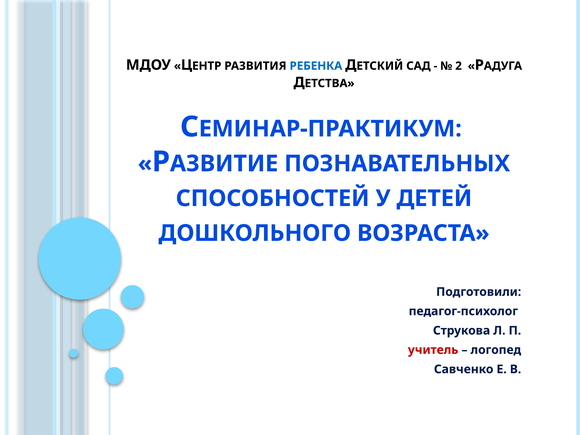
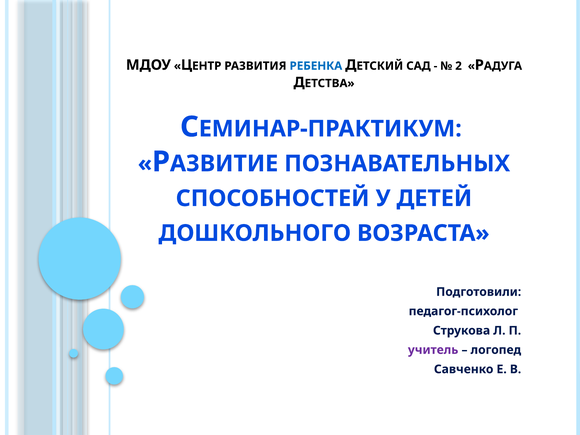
учитель colour: red -> purple (433, 350)
